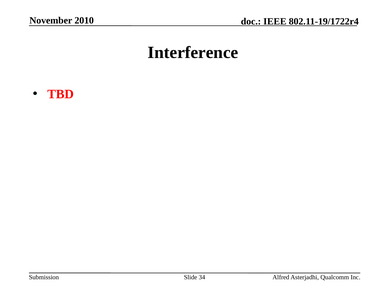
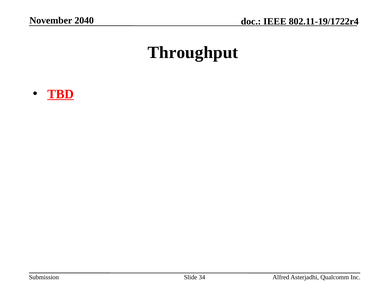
2010: 2010 -> 2040 (84, 20)
Interference: Interference -> Throughput (193, 53)
TBD underline: none -> present (61, 94)
